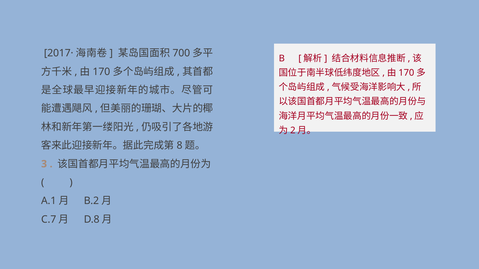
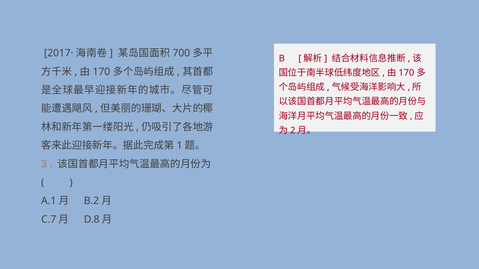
8: 8 -> 1 (180, 145)
